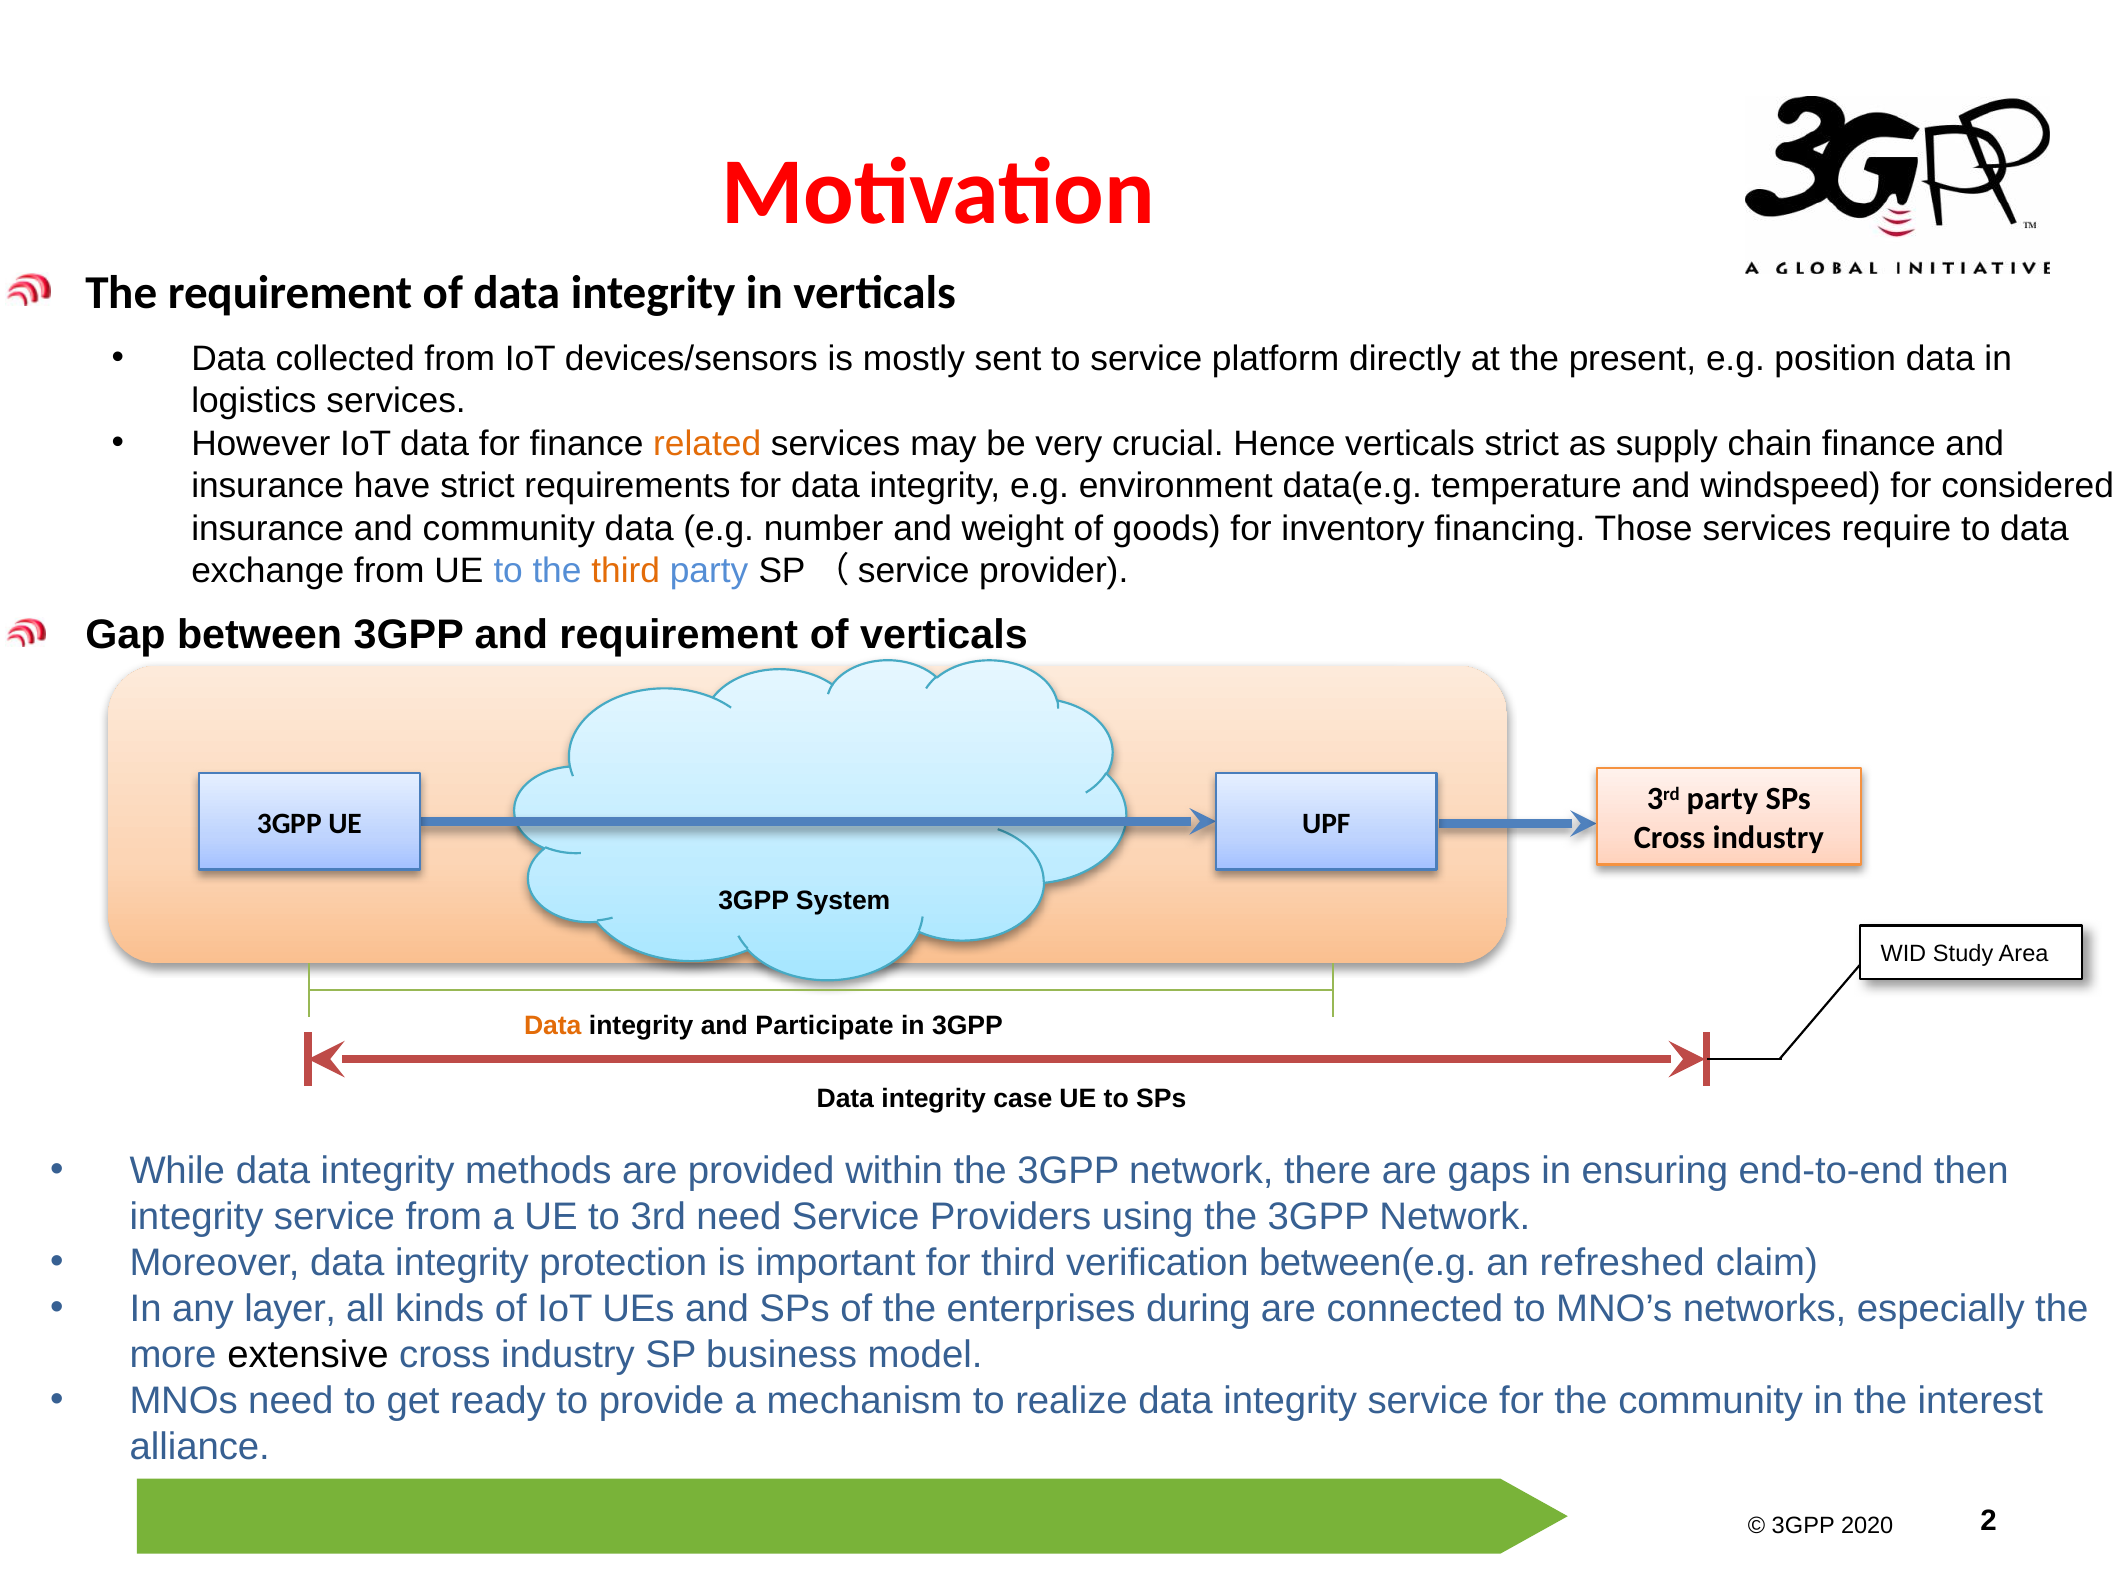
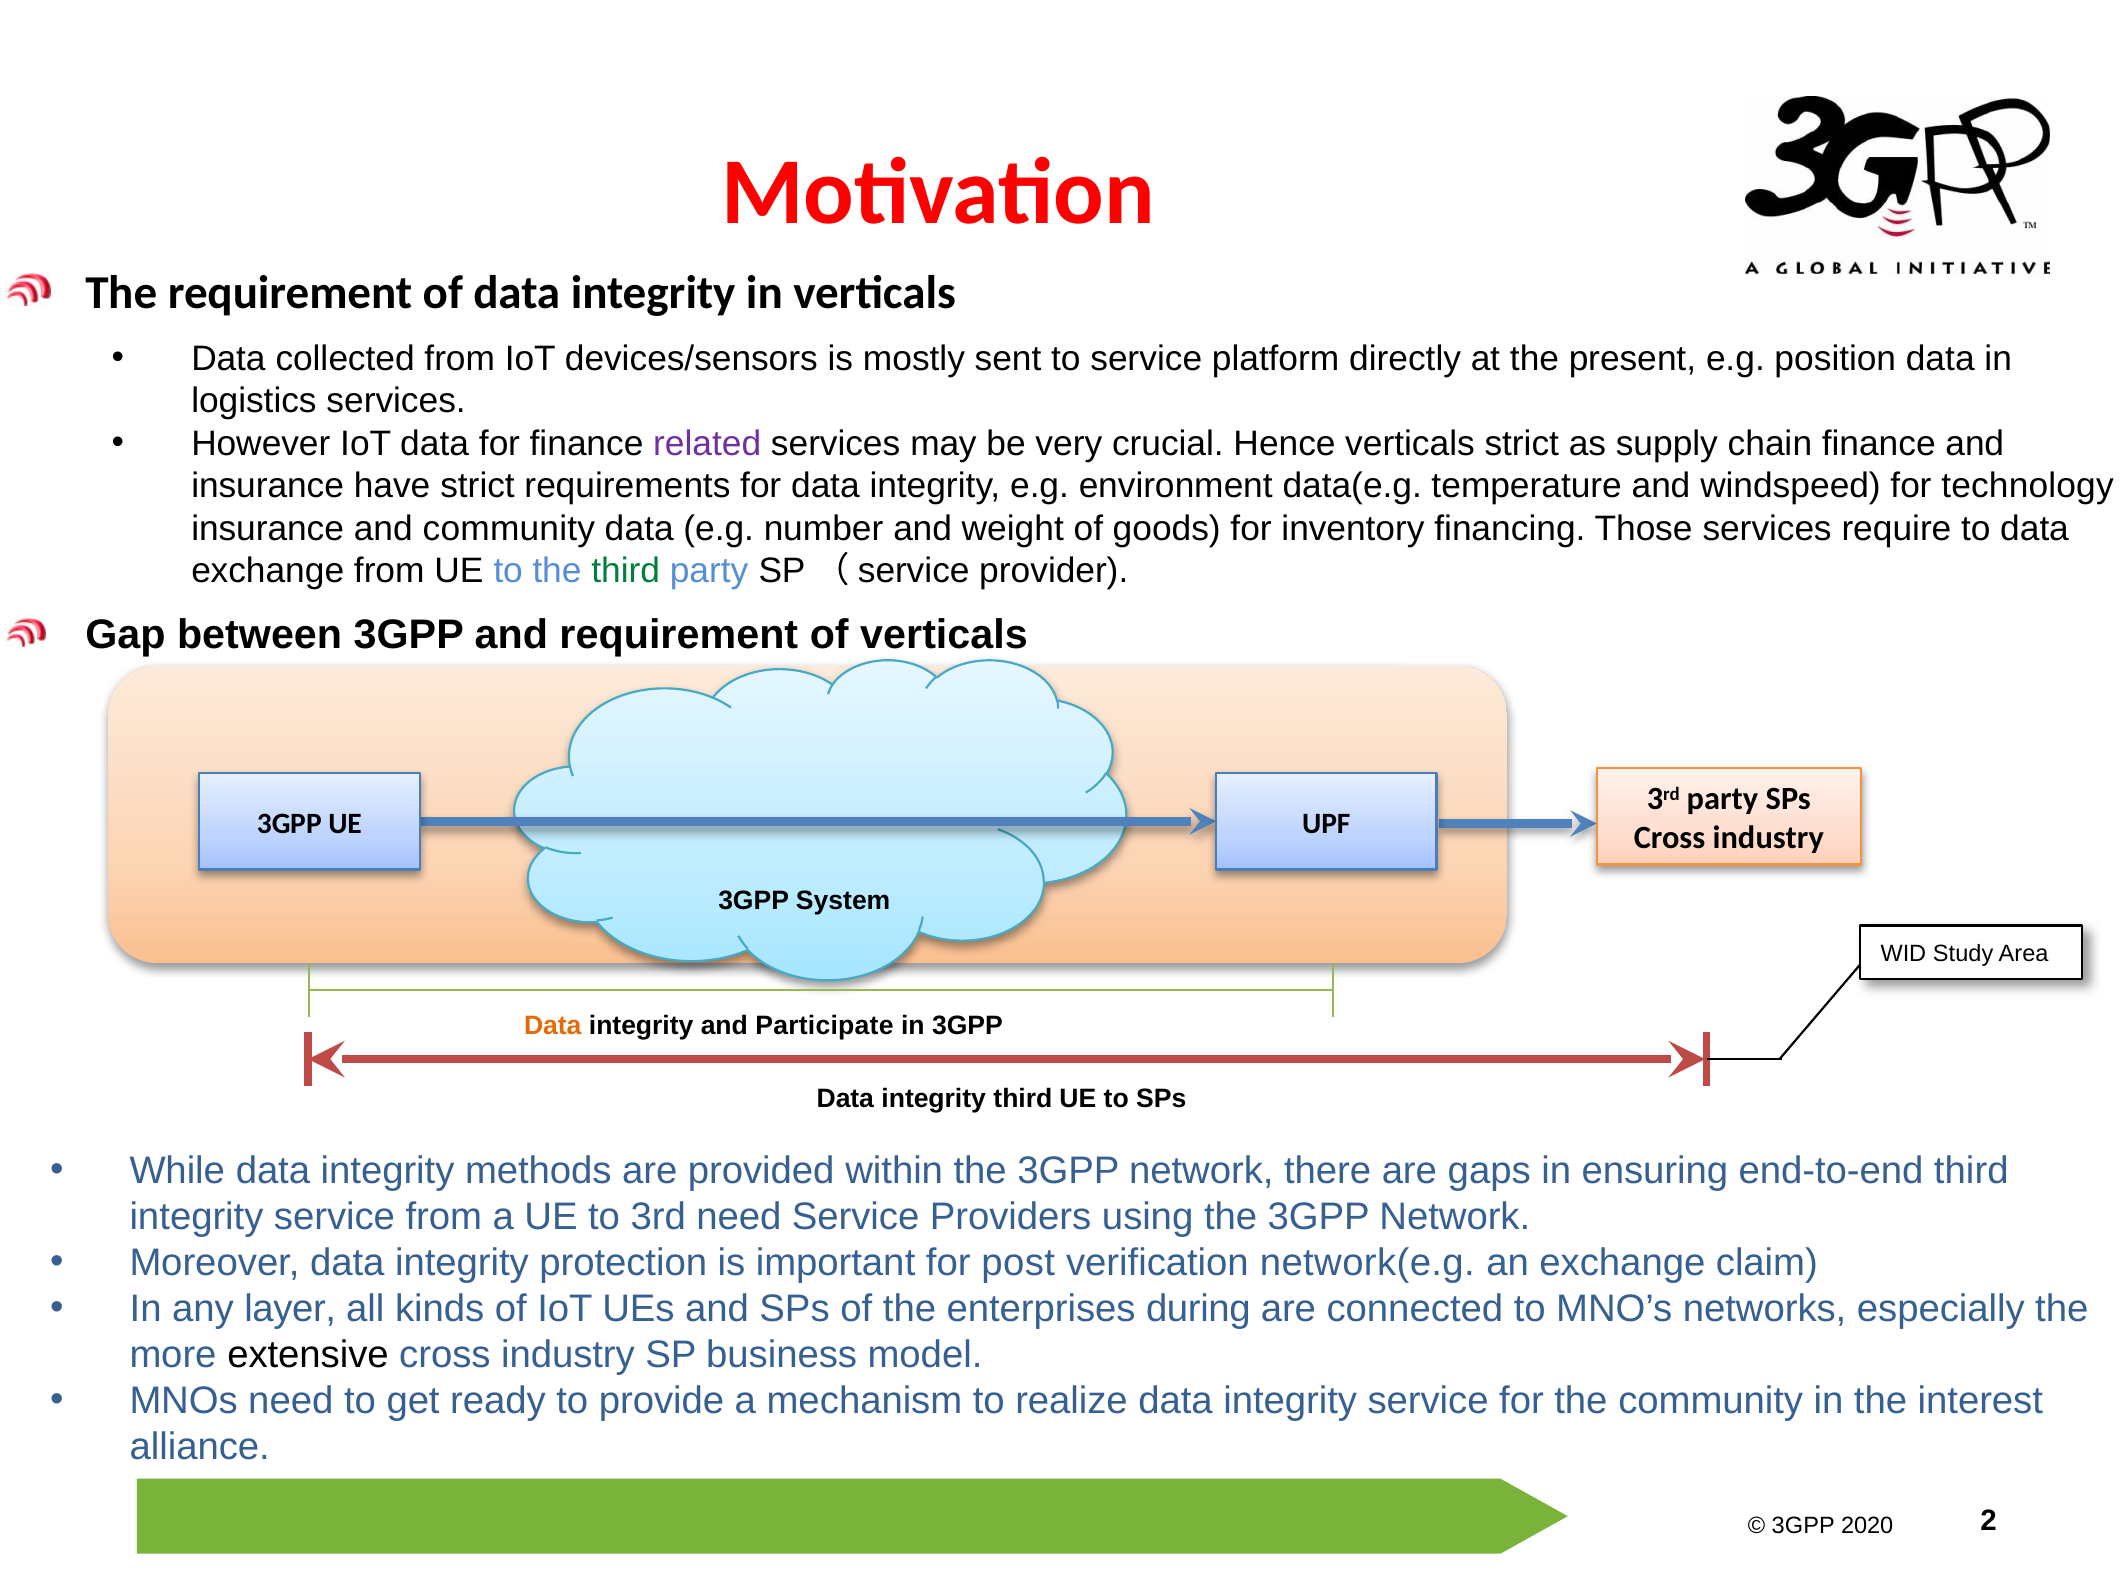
related colour: orange -> purple (707, 444)
considered: considered -> technology (2028, 486)
third colour: orange -> green (626, 571)
integrity case: case -> third (1023, 1098)
end-to-end then: then -> third (1971, 1171)
for third: third -> post (1018, 1263)
between(e.g: between(e.g -> network(e.g (1367, 1263)
an refreshed: refreshed -> exchange (1622, 1263)
